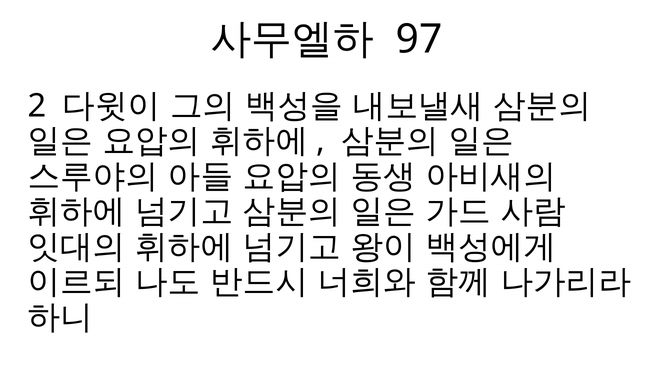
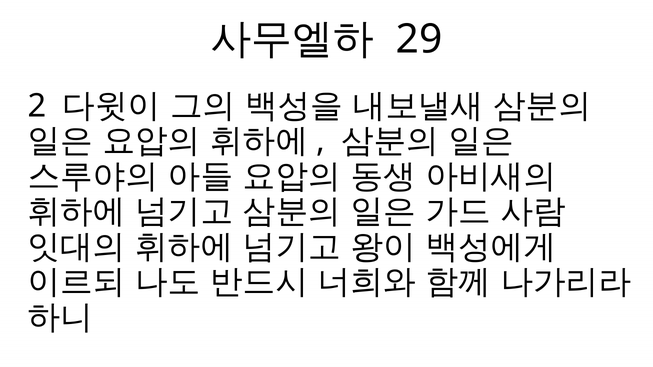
97: 97 -> 29 (419, 39)
